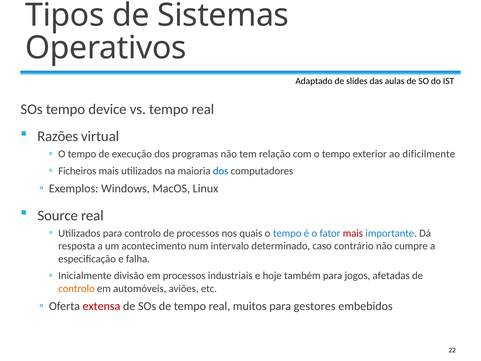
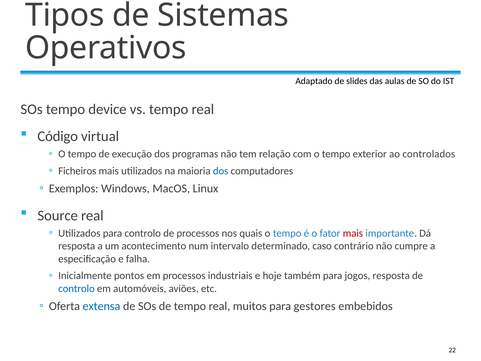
Razões: Razões -> Código (58, 136)
dificilmente: dificilmente -> controlados (429, 154)
divisão: divisão -> pontos (129, 276)
jogos afetadas: afetadas -> resposta (391, 276)
controlo colour: orange -> blue (76, 288)
extensa colour: red -> blue (101, 306)
